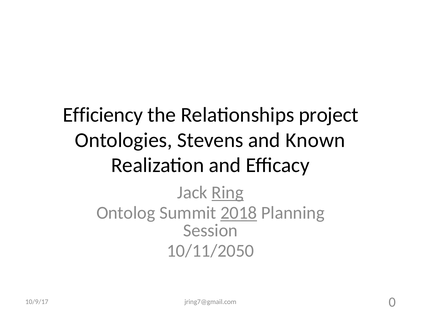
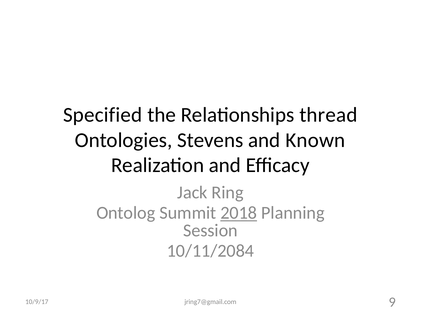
Efficiency: Efficiency -> Specified (103, 115)
project: project -> thread (328, 115)
Ring underline: present -> none (228, 192)
10/11/2050: 10/11/2050 -> 10/11/2084 (210, 251)
0: 0 -> 9 (392, 302)
